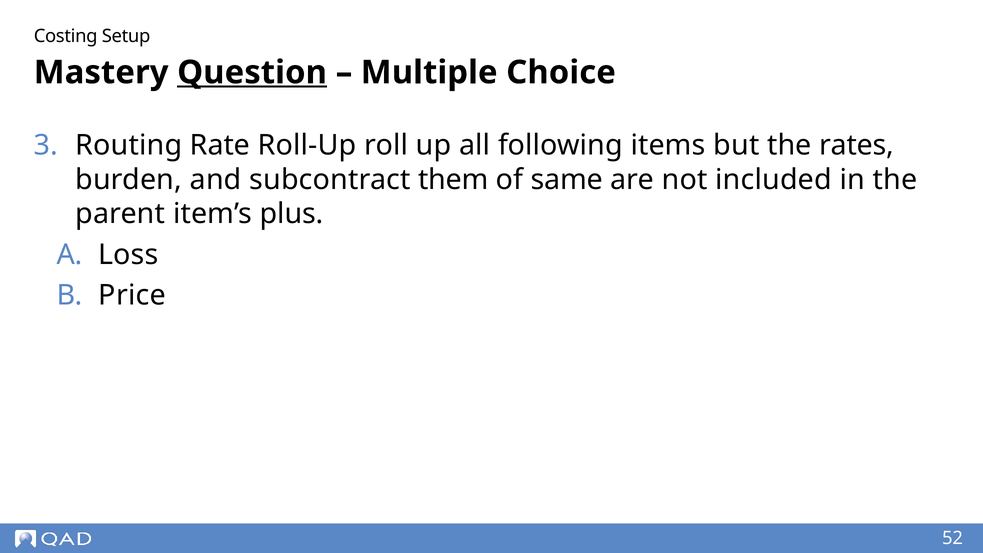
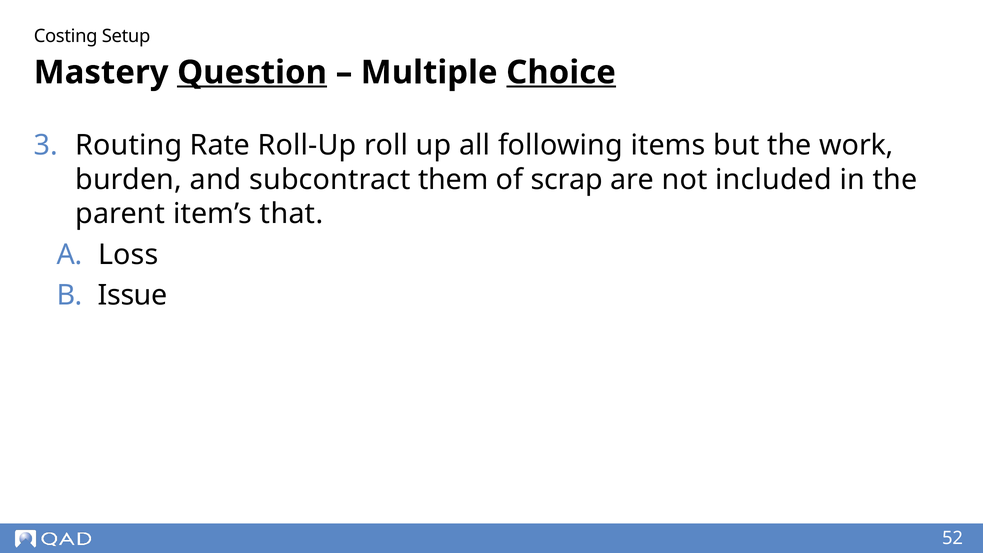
Choice underline: none -> present (561, 72)
rates: rates -> work (857, 145)
same: same -> scrap (567, 180)
plus: plus -> that (292, 214)
Price: Price -> Issue (133, 295)
